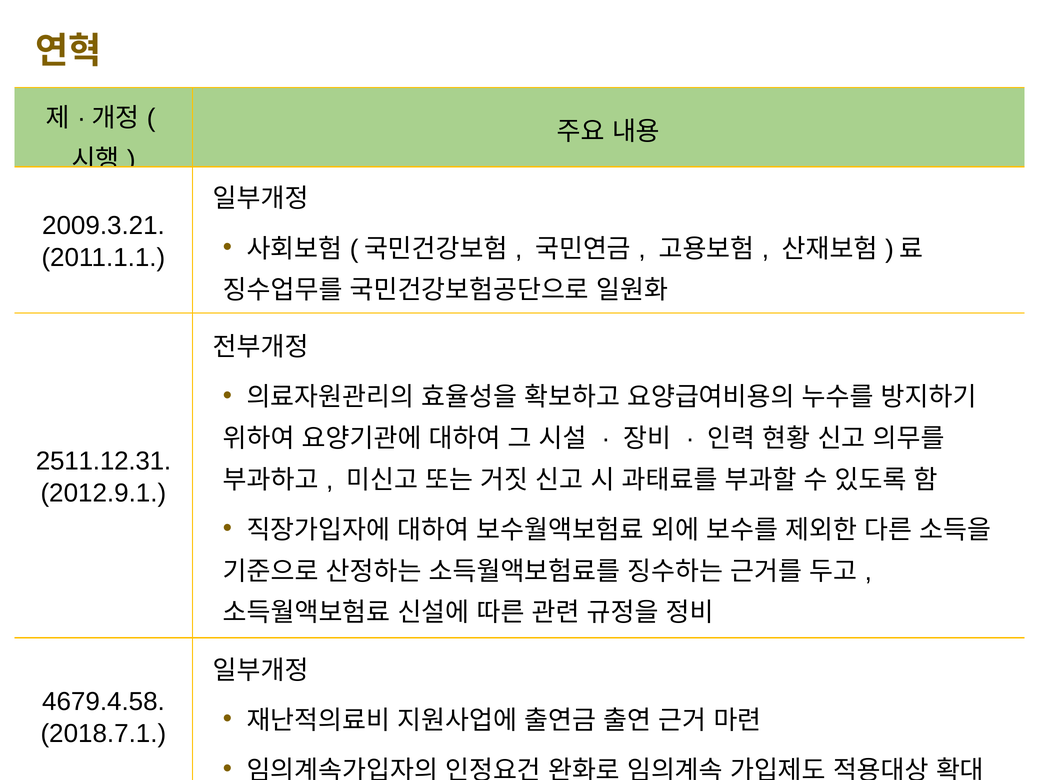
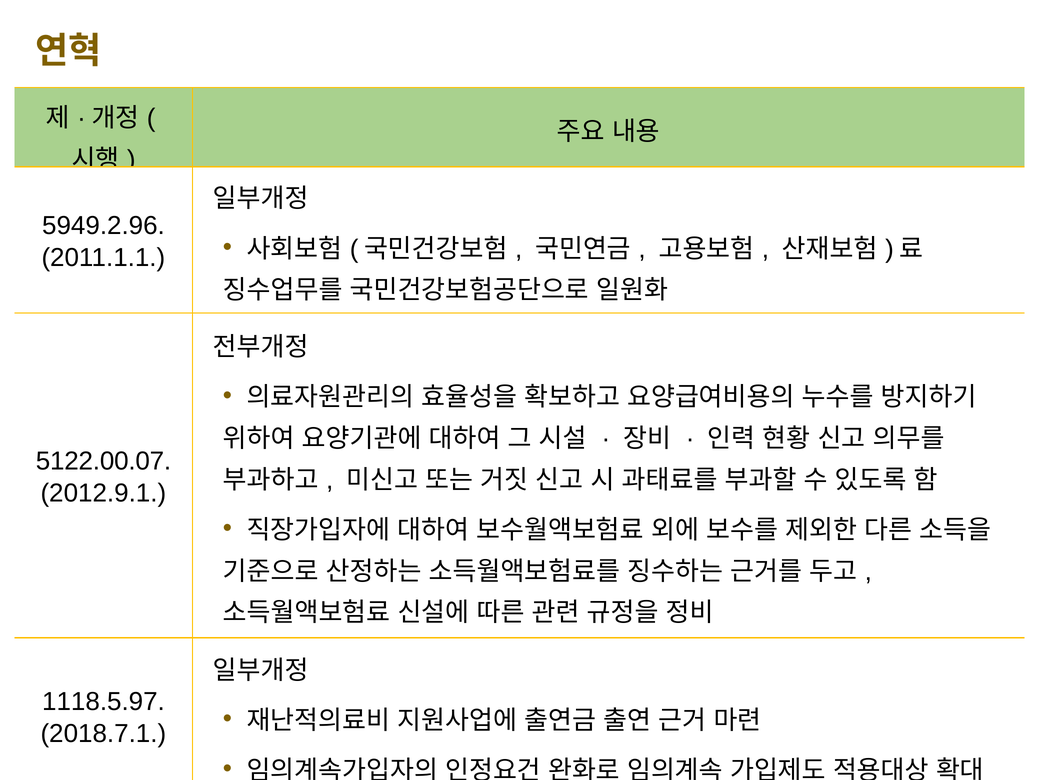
2009.3.21: 2009.3.21 -> 5949.2.96 (103, 226)
2511.12.31: 2511.12.31 -> 5122.00.07 (103, 461)
4679.4.58: 4679.4.58 -> 1118.5.97 (103, 702)
